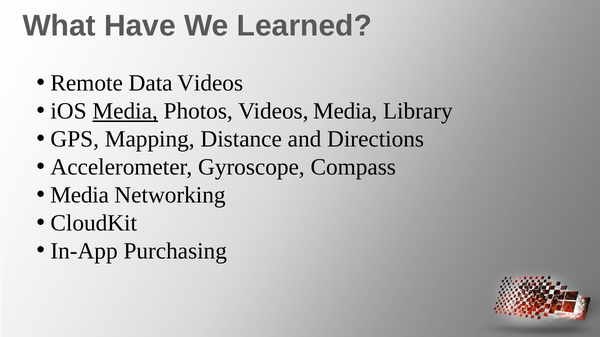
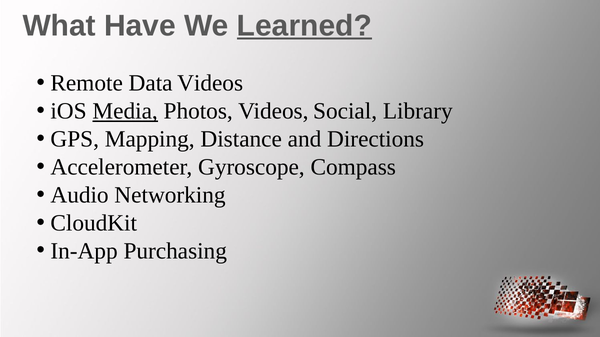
Learned underline: none -> present (304, 26)
Videos Media: Media -> Social (345, 111)
Media: Media -> Audio (80, 195)
